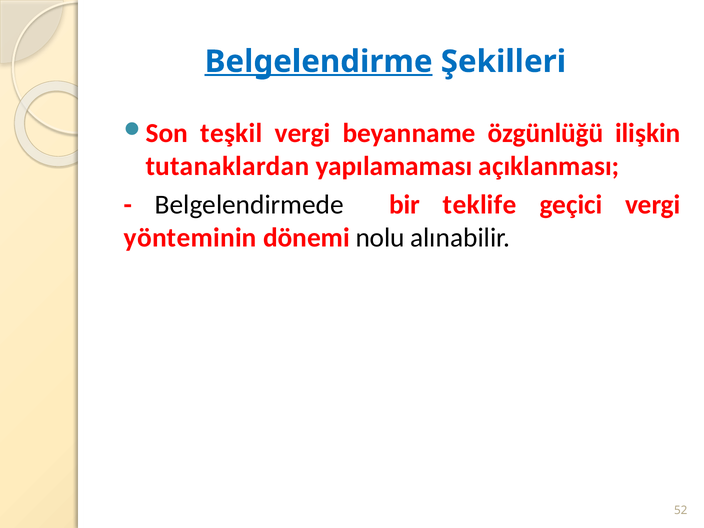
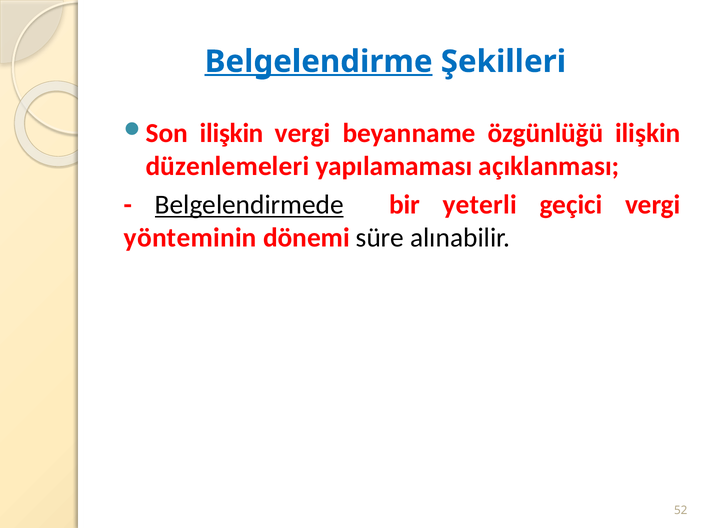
teşkil: teşkil -> ilişkin (232, 133)
tutanaklardan: tutanaklardan -> düzenlemeleri (227, 166)
Belgelendirmede underline: none -> present (249, 205)
teklife: teklife -> yeterli (480, 205)
nolu: nolu -> süre (380, 238)
